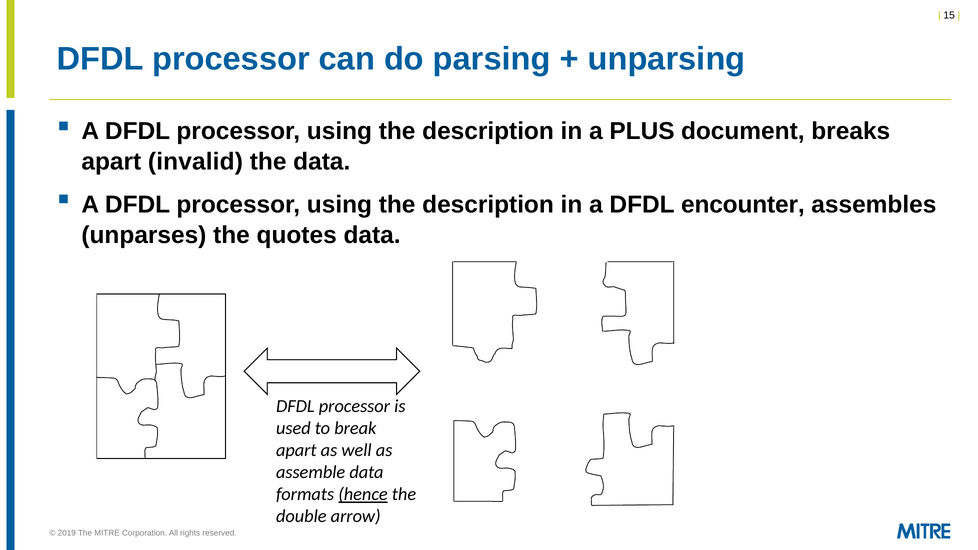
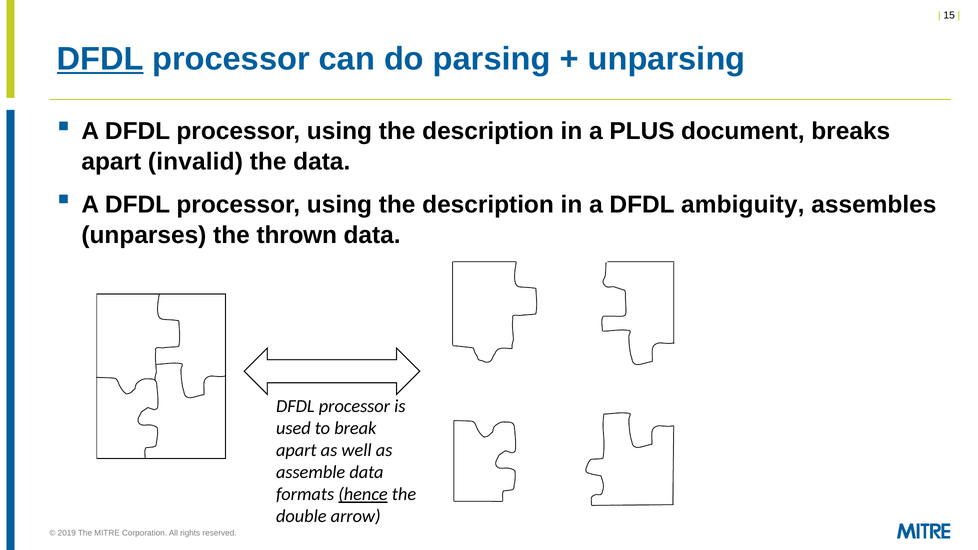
DFDL underline: none -> present (100, 59)
encounter: encounter -> ambiguity (743, 205)
quotes: quotes -> thrown (297, 235)
